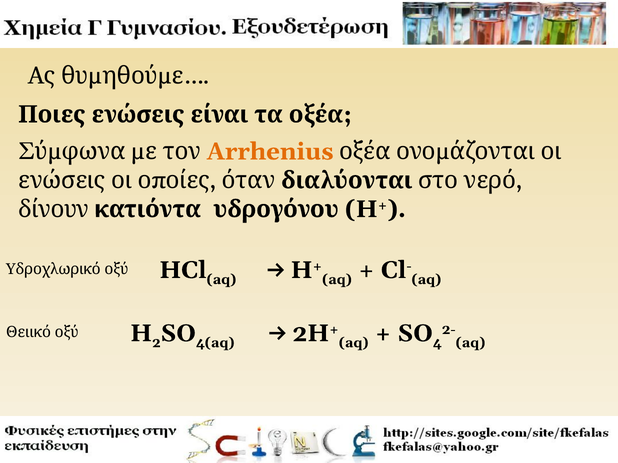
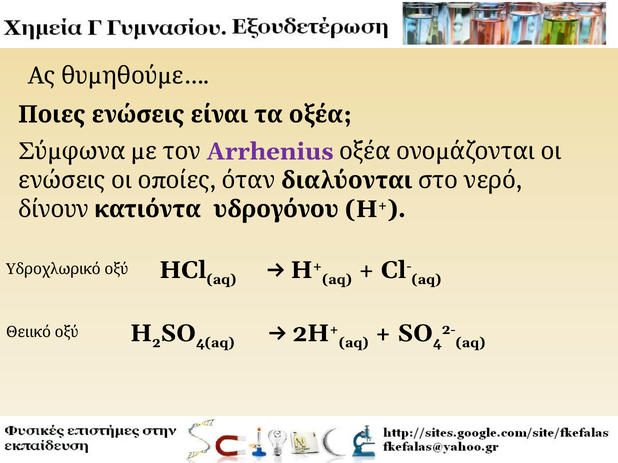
Arrhenius colour: orange -> purple (270, 152)
